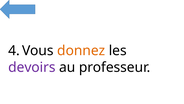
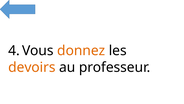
devoirs colour: purple -> orange (32, 67)
